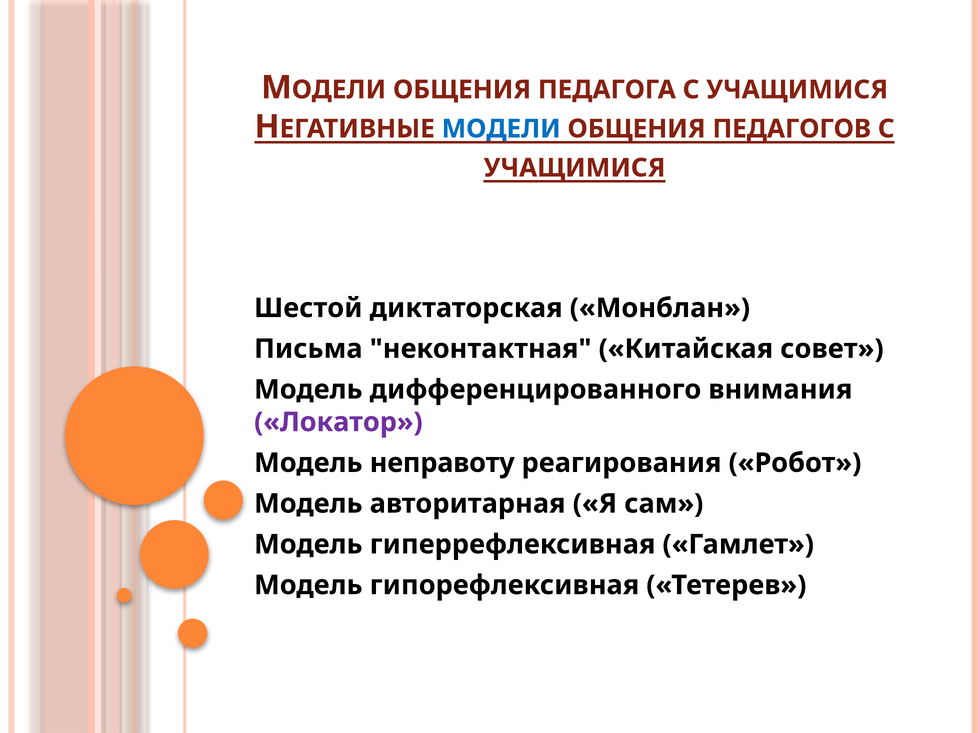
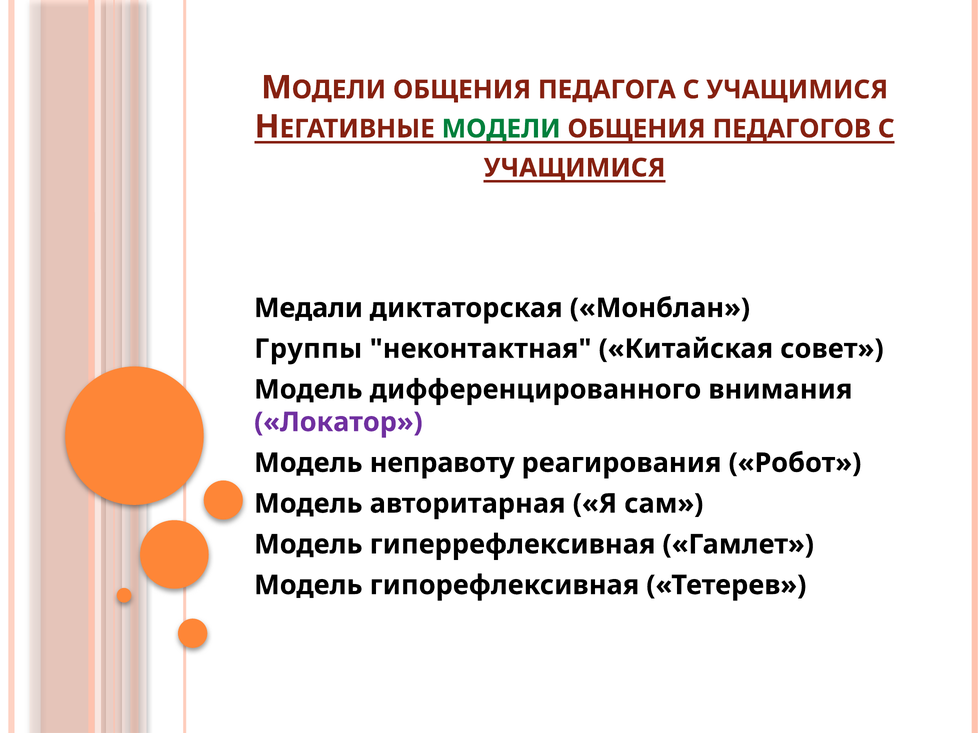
МОДЕЛИ colour: blue -> green (501, 129)
Шестой: Шестой -> Медали (309, 308)
Письма: Письма -> Группы (308, 349)
